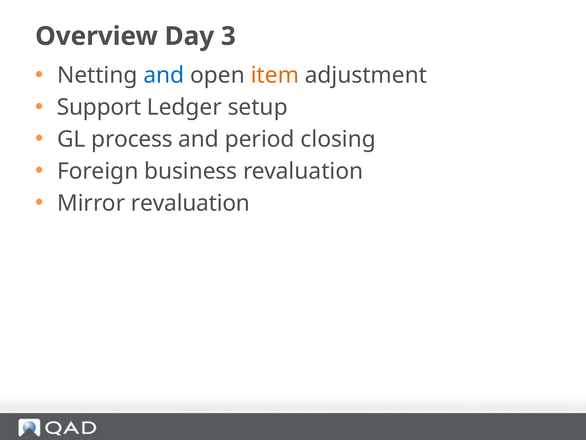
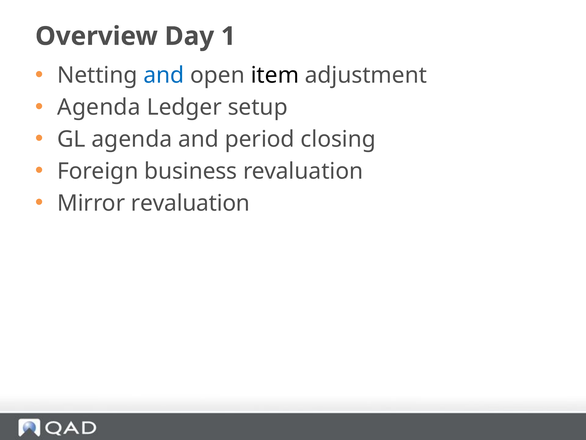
3: 3 -> 1 (228, 36)
item colour: orange -> black (275, 75)
Support: Support -> Agenda (99, 107)
GL process: process -> agenda (132, 139)
